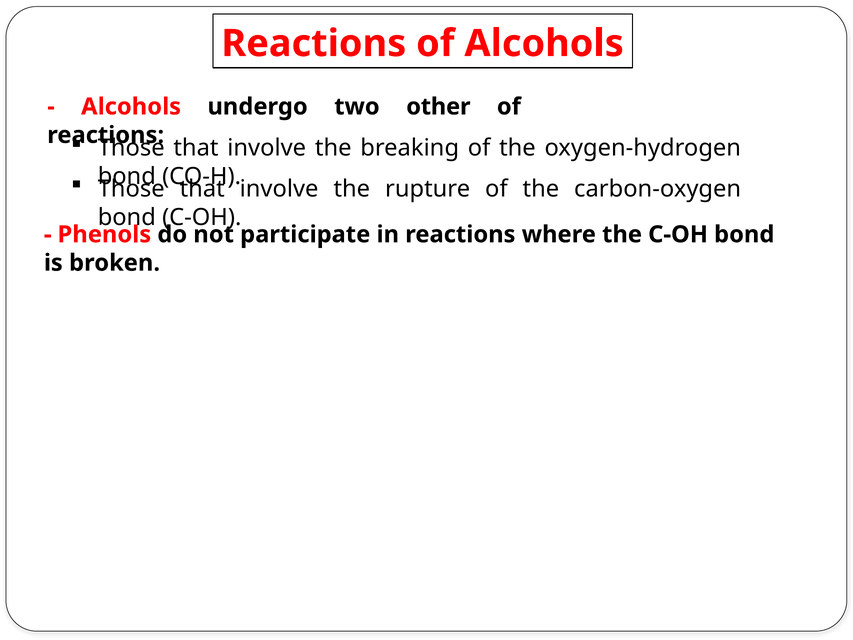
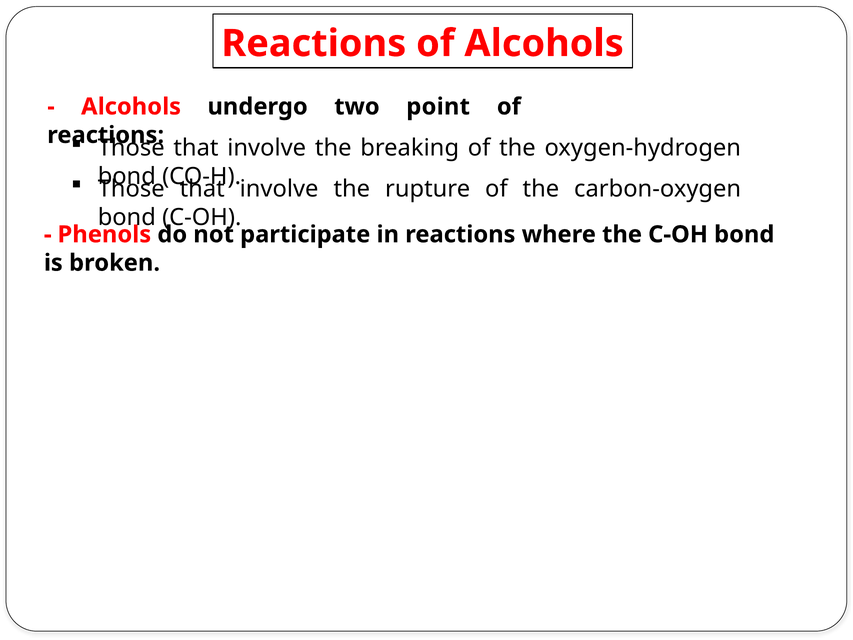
other: other -> point (438, 107)
